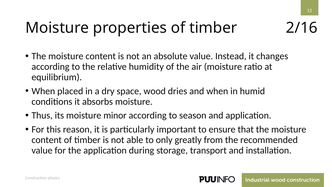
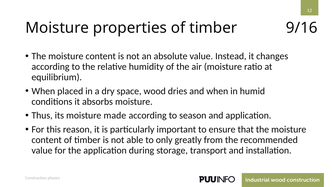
2/16: 2/16 -> 9/16 (302, 28)
minor: minor -> made (115, 115)
